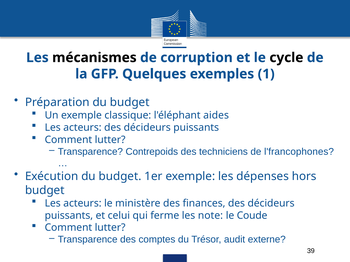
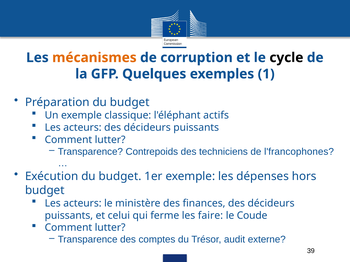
mécanismes colour: black -> orange (94, 58)
aides: aides -> actifs (216, 115)
note: note -> faire (210, 216)
